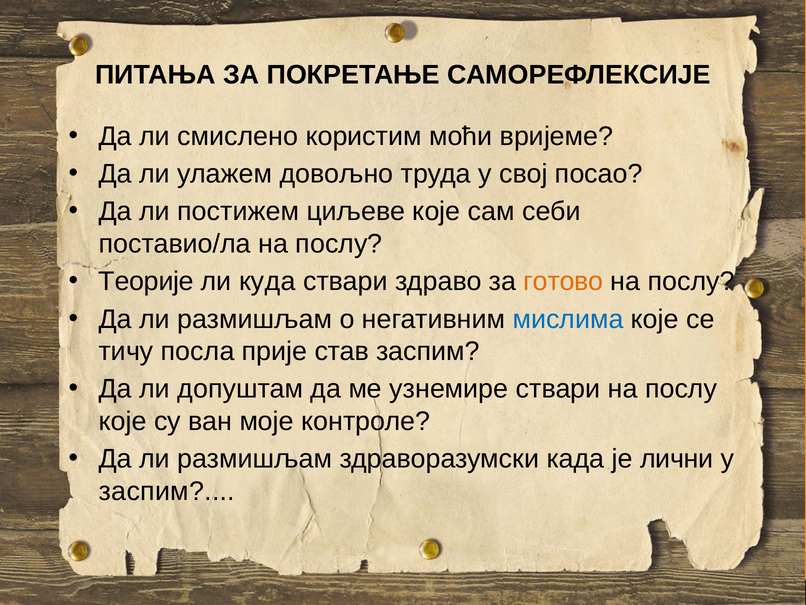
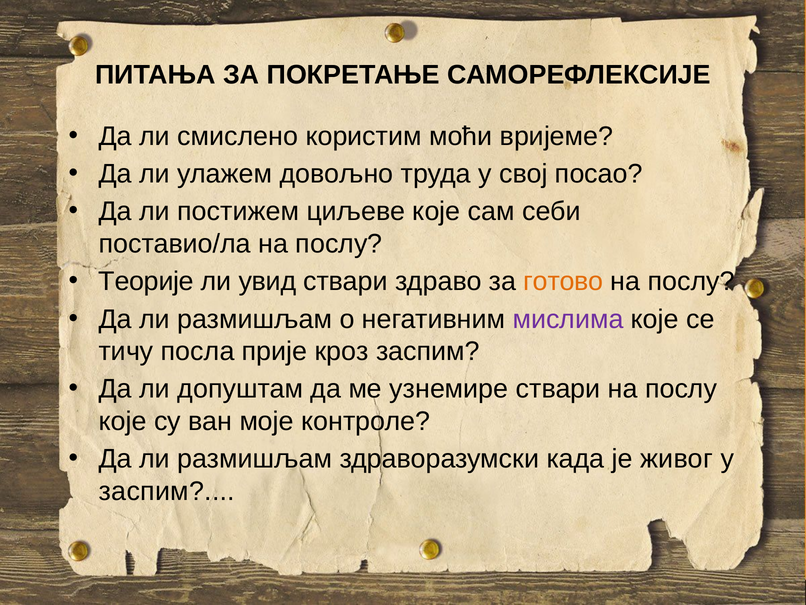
куда: куда -> увид (267, 281)
мислима colour: blue -> purple (568, 319)
став: став -> кроз (342, 351)
лични: лични -> живог (677, 459)
